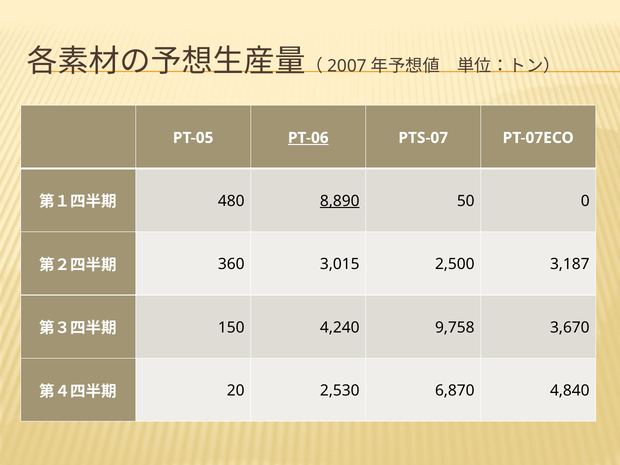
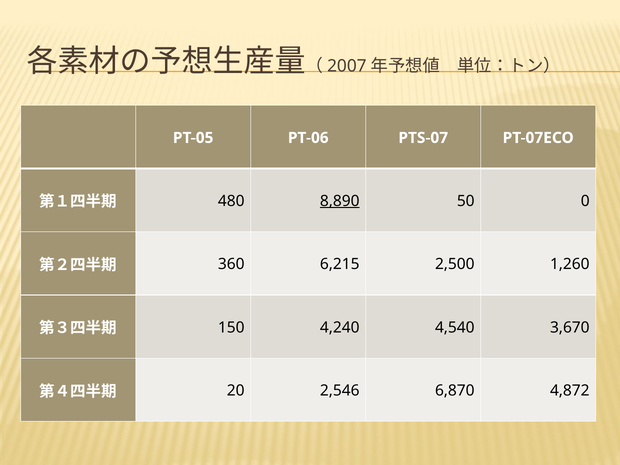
PT-06 underline: present -> none (308, 138)
3,015: 3,015 -> 6,215 (340, 264)
3,187: 3,187 -> 1,260 (570, 264)
9,758: 9,758 -> 4,540 (455, 327)
2,530: 2,530 -> 2,546 (340, 391)
4,840: 4,840 -> 4,872 (570, 391)
